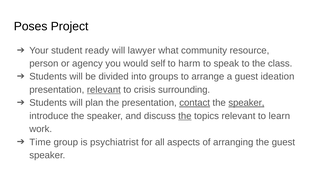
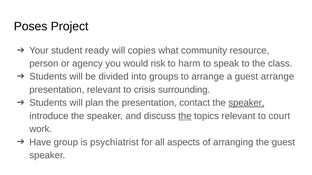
lawyer: lawyer -> copies (142, 51)
self: self -> risk (158, 64)
guest ideation: ideation -> arrange (278, 77)
relevant underline: present -> none (104, 90)
contact underline: present -> none (195, 103)
learn: learn -> court (279, 116)
Time: Time -> Have (40, 143)
